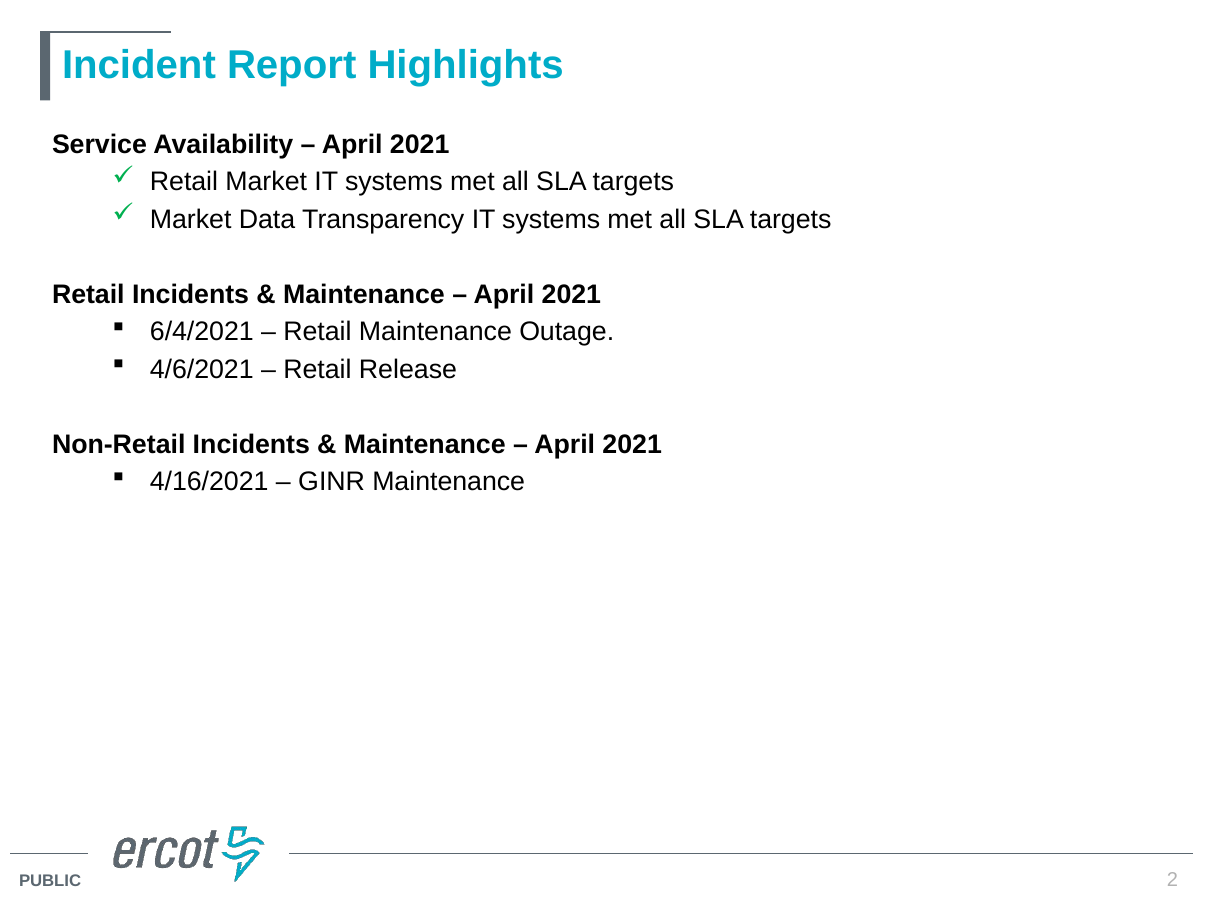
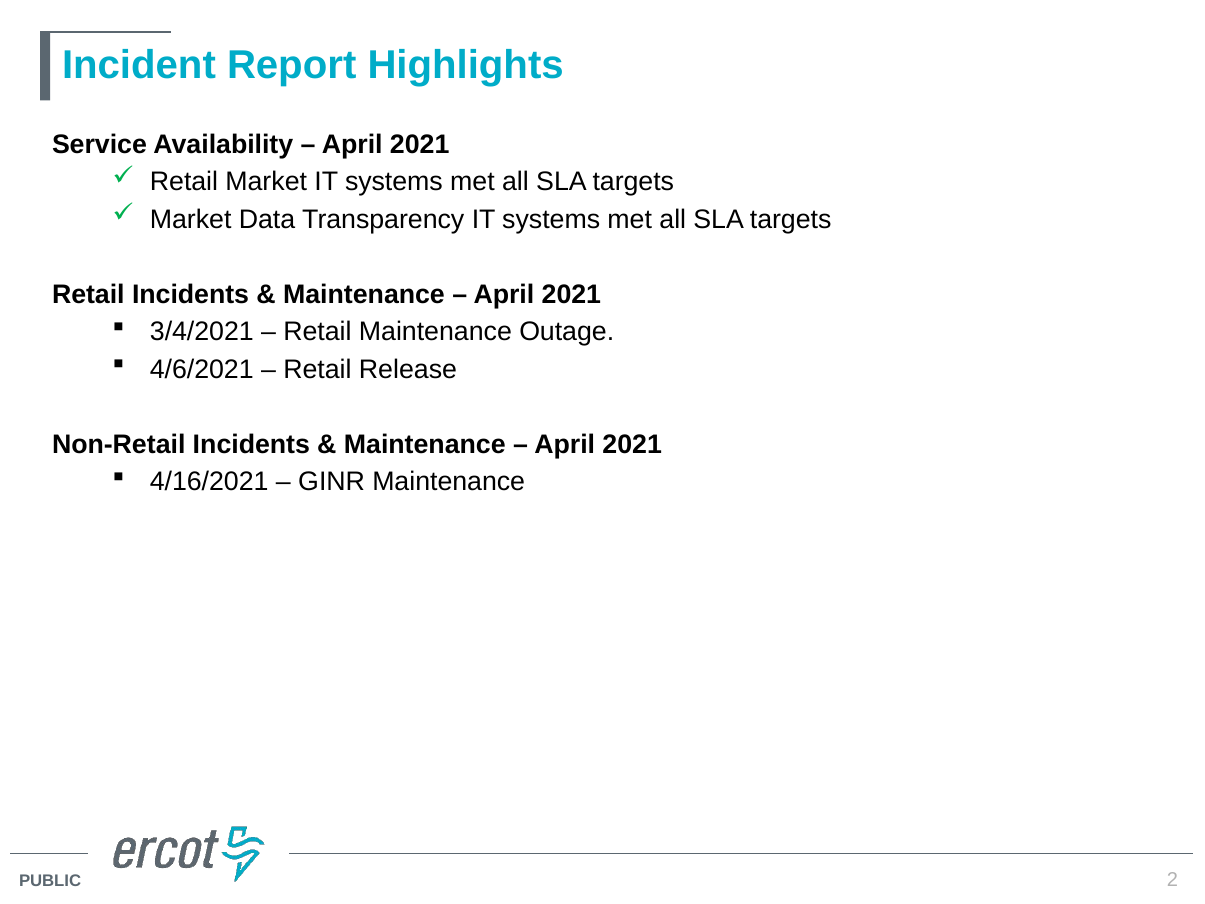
6/4/2021: 6/4/2021 -> 3/4/2021 (202, 332)
